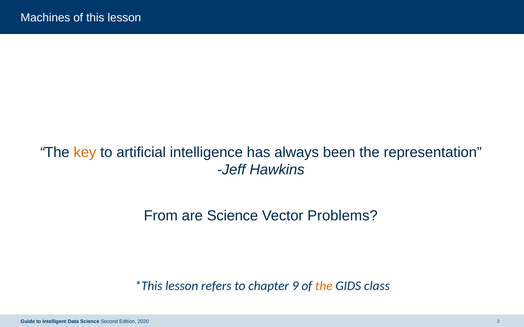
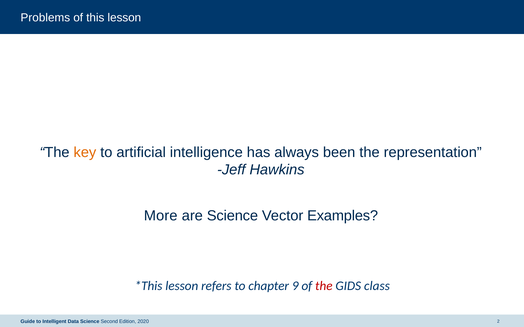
Machines: Machines -> Problems (45, 18)
From: From -> More (161, 216)
Problems: Problems -> Examples (343, 216)
the colour: orange -> red (324, 286)
